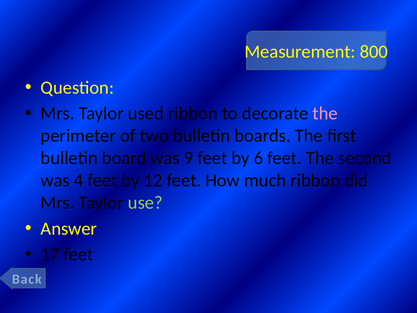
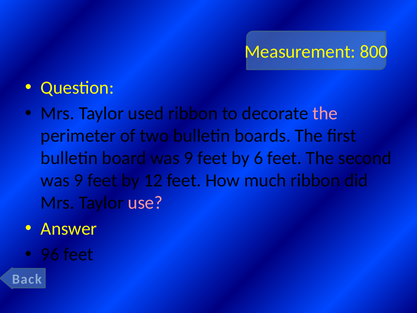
4: 4 -> 9 (79, 180)
use colour: light green -> pink (145, 202)
17: 17 -> 96 (50, 254)
